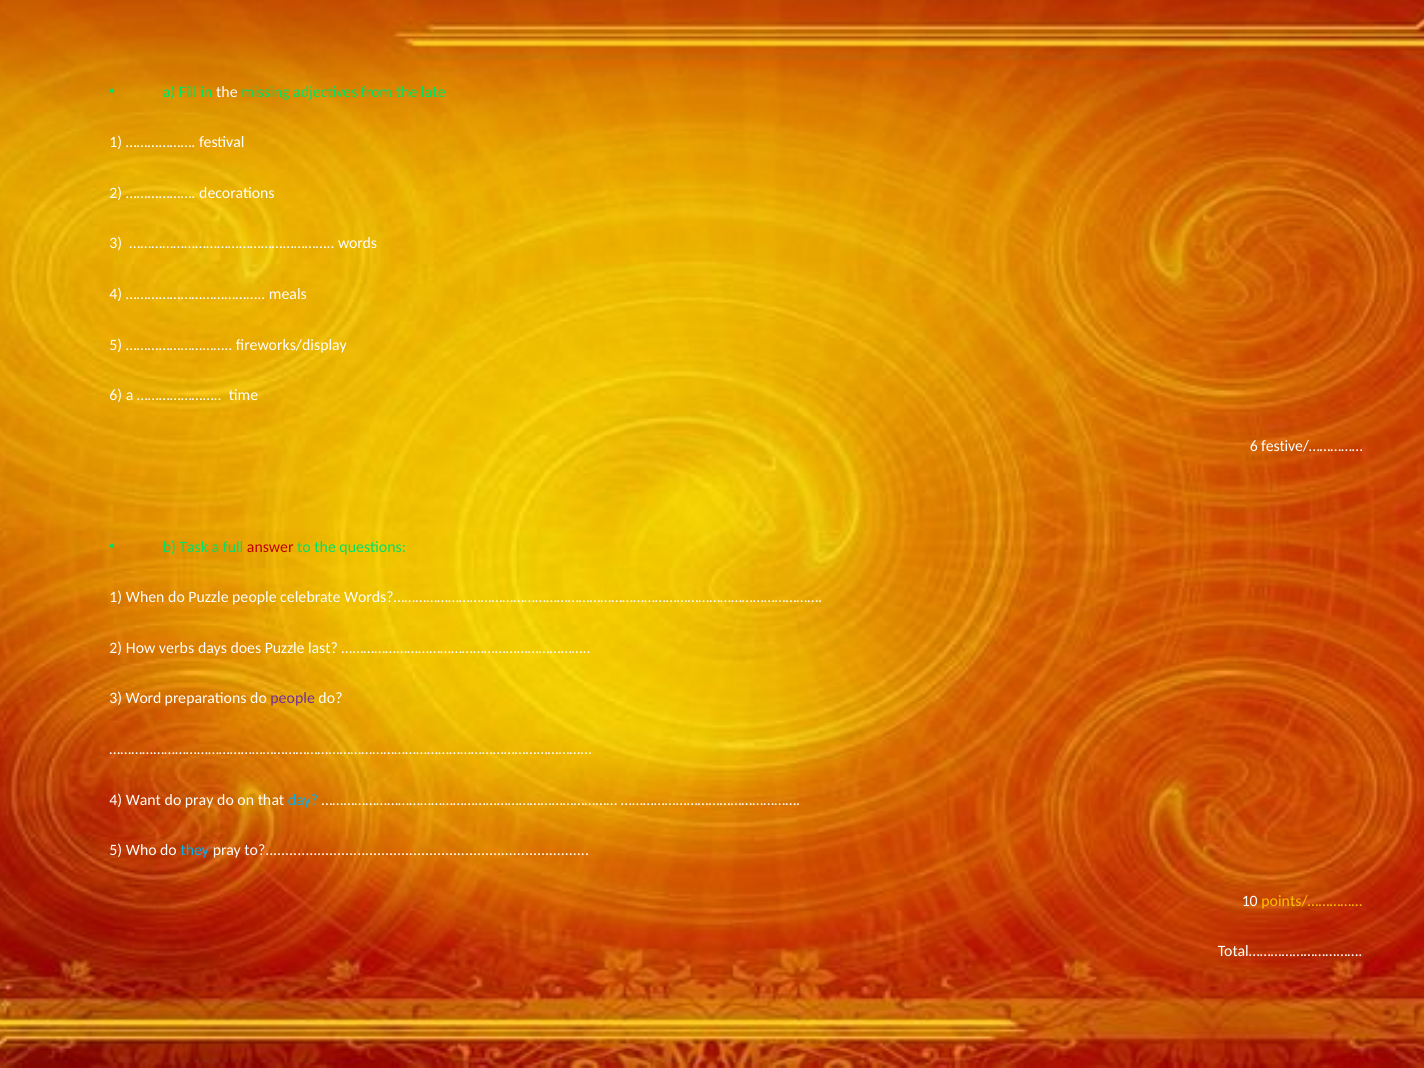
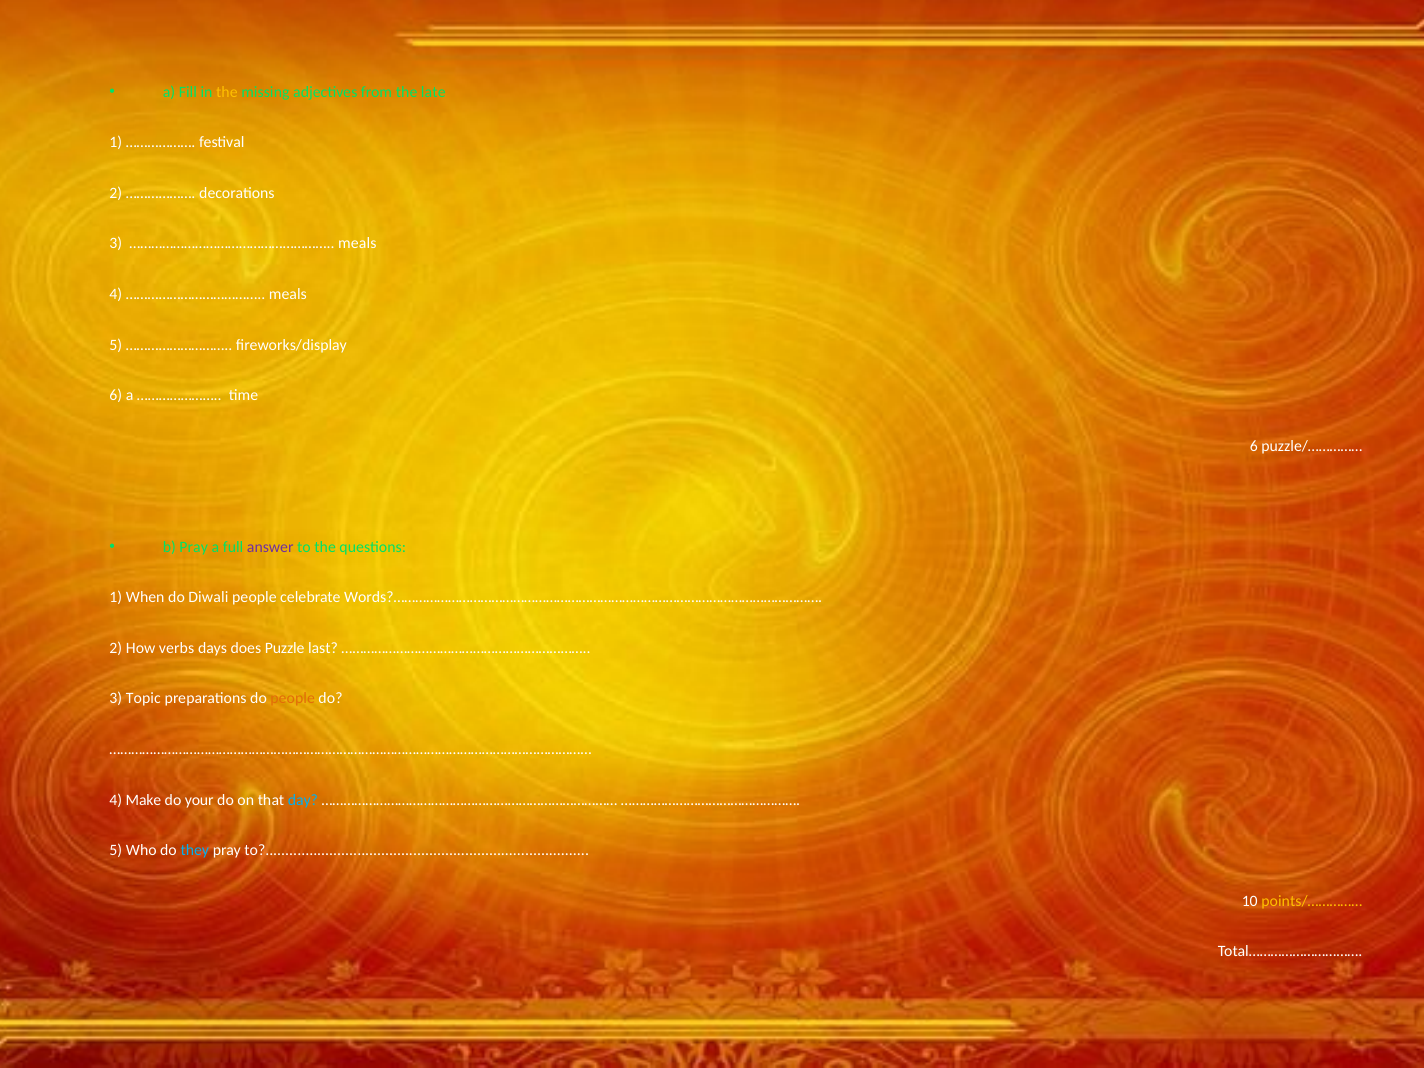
the colour: white -> yellow (227, 92)
words: words -> meals (357, 244)
festive/……………: festive/…………… -> puzzle/…………… (1312, 446)
b Task: Task -> Pray (194, 547)
answer colour: red -> purple (270, 547)
do Puzzle: Puzzle -> Diwali (208, 598)
Word: Word -> Topic (143, 699)
people colour: purple -> orange (293, 699)
Want: Want -> Make (143, 800)
do pray: pray -> your (199, 800)
